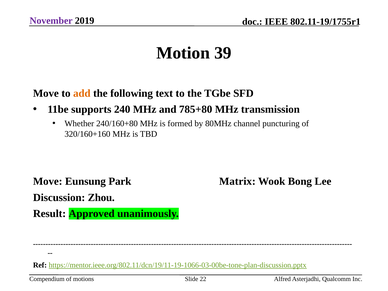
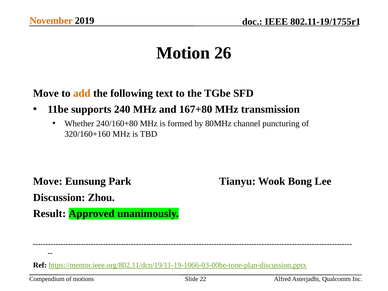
November colour: purple -> orange (51, 21)
39: 39 -> 26 (223, 53)
785+80: 785+80 -> 167+80 (196, 109)
Matrix: Matrix -> Tianyu (237, 181)
